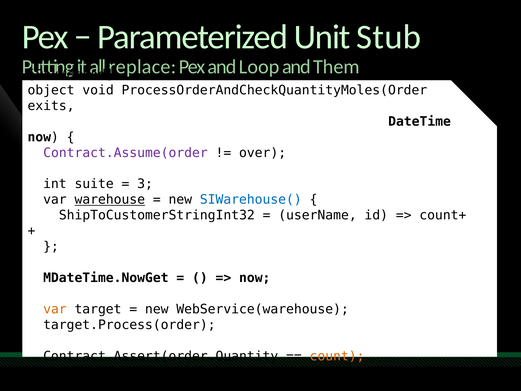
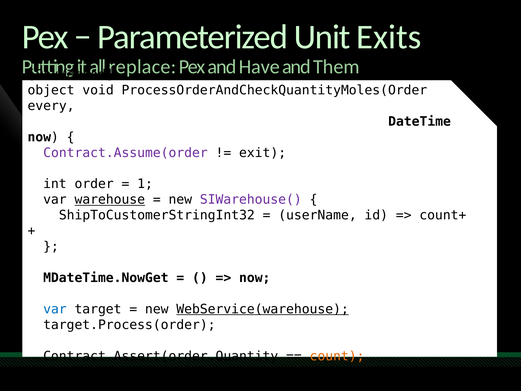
Stub: Stub -> Exits (389, 37)
Loop: Loop -> Have (259, 67)
exits: exits -> every (51, 106)
over: over -> exit (263, 153)
suite: suite -> order (94, 184)
3: 3 -> 1 (145, 184)
SIWarehouse( colour: blue -> purple (251, 200)
var colour: orange -> blue (55, 309)
WebService(warehouse underline: none -> present (263, 309)
